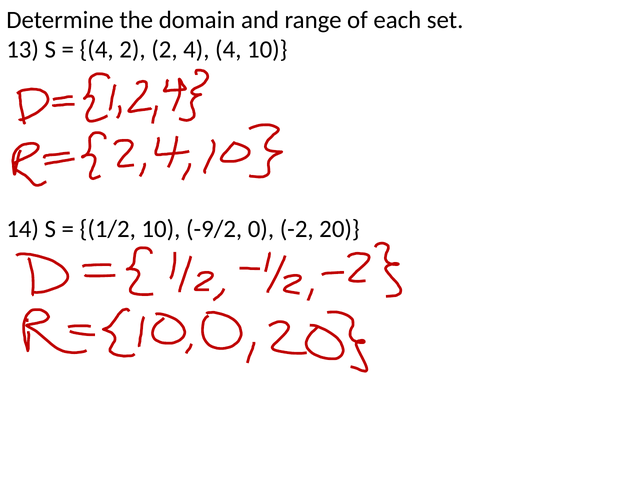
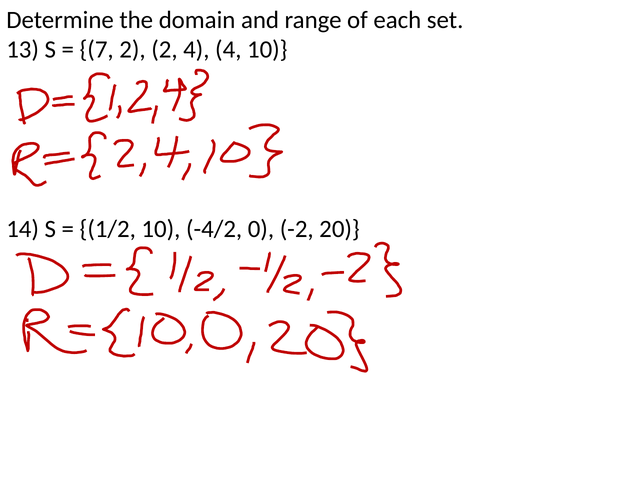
4: 4 -> 7 (97, 50)
-9/2: -9/2 -> -4/2 (214, 229)
